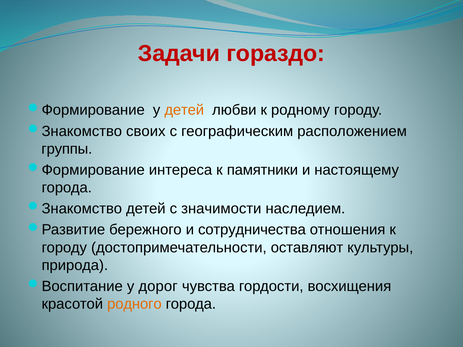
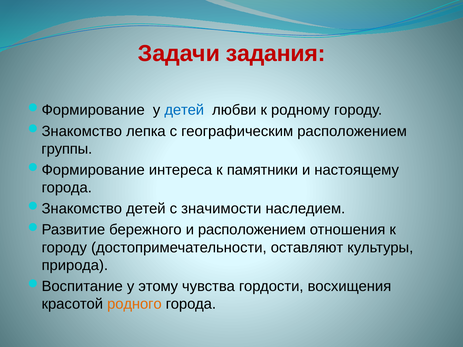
гораздо: гораздо -> задания (276, 53)
детей colour: orange -> blue (184, 110)
своих: своих -> лепка (146, 131)
и сотрудничества: сотрудничества -> расположением (252, 230)
дорог: дорог -> этому (158, 286)
